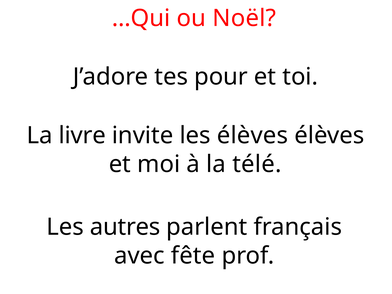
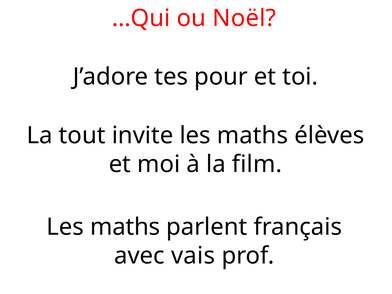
livre: livre -> tout (82, 136)
invite les élèves: élèves -> maths (252, 136)
télé: télé -> film (257, 164)
autres: autres -> maths (125, 227)
fête: fête -> vais (193, 256)
